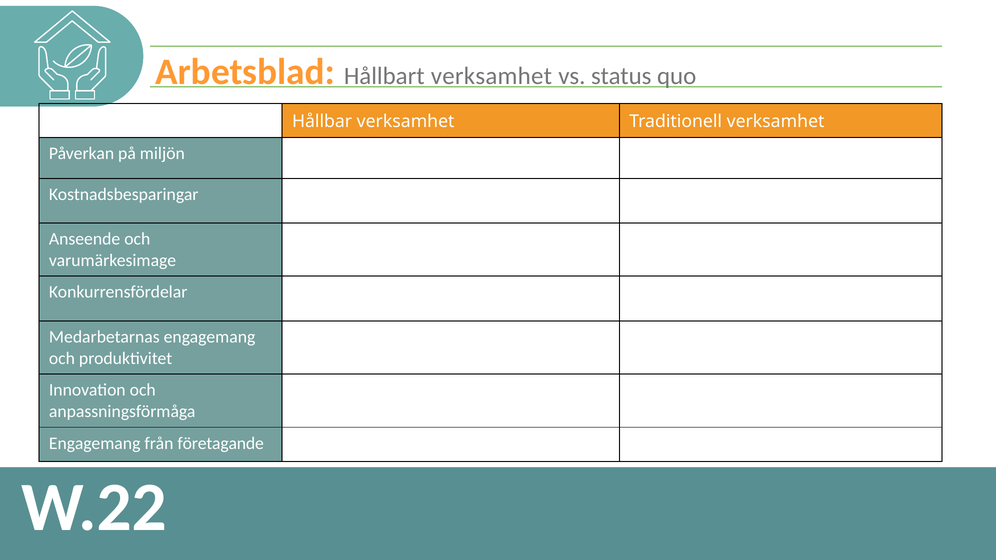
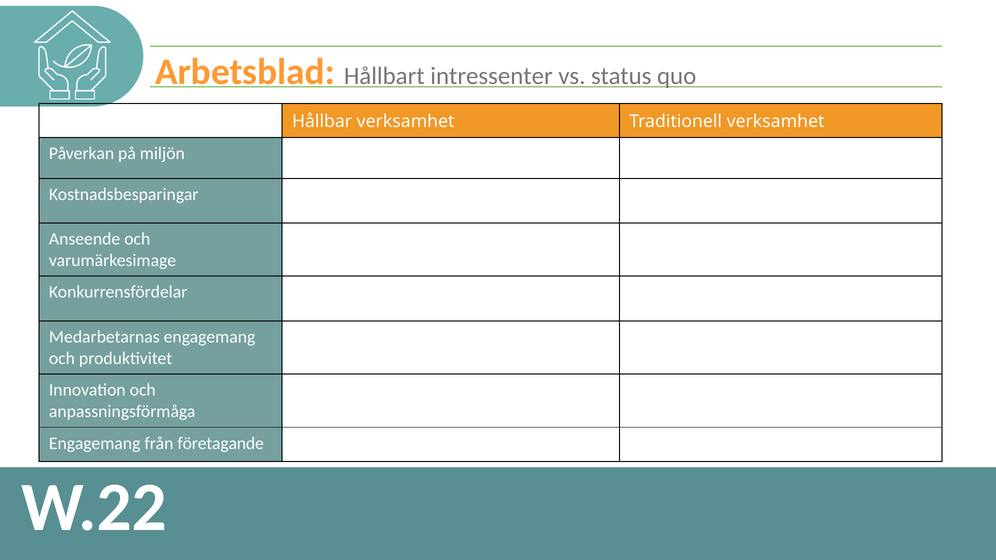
Hållbart verksamhet: verksamhet -> intressenter (492, 76)
